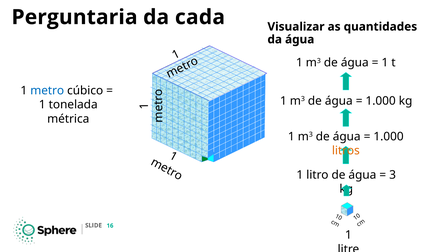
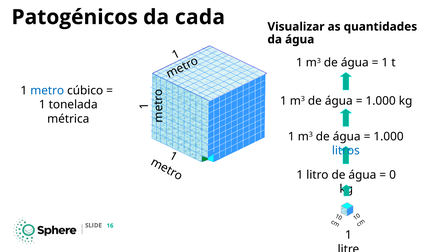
Perguntaria: Perguntaria -> Patogénicos (75, 17)
litros colour: orange -> blue (346, 151)
3: 3 -> 0 (393, 175)
